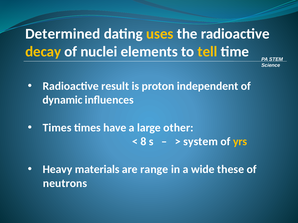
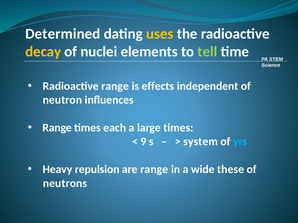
tell colour: yellow -> light green (207, 52)
Radioactive result: result -> range (115, 86)
proton: proton -> effects (158, 86)
dynamic: dynamic -> neutron (62, 100)
Times: Times -> Range (57, 128)
have: have -> each (115, 128)
large other: other -> times (178, 128)
8: 8 -> 9 (143, 142)
yrs colour: yellow -> light blue (240, 142)
materials: materials -> repulsion (97, 170)
